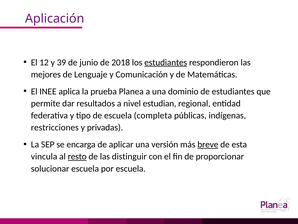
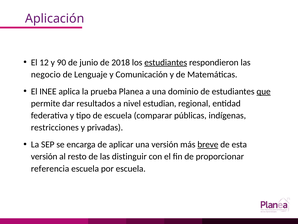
39: 39 -> 90 (61, 62)
mejores: mejores -> negocio (46, 74)
que underline: none -> present (264, 91)
completa: completa -> comparar (153, 115)
vincula: vincula -> versión (44, 156)
resto underline: present -> none (77, 156)
solucionar: solucionar -> referencia (50, 168)
